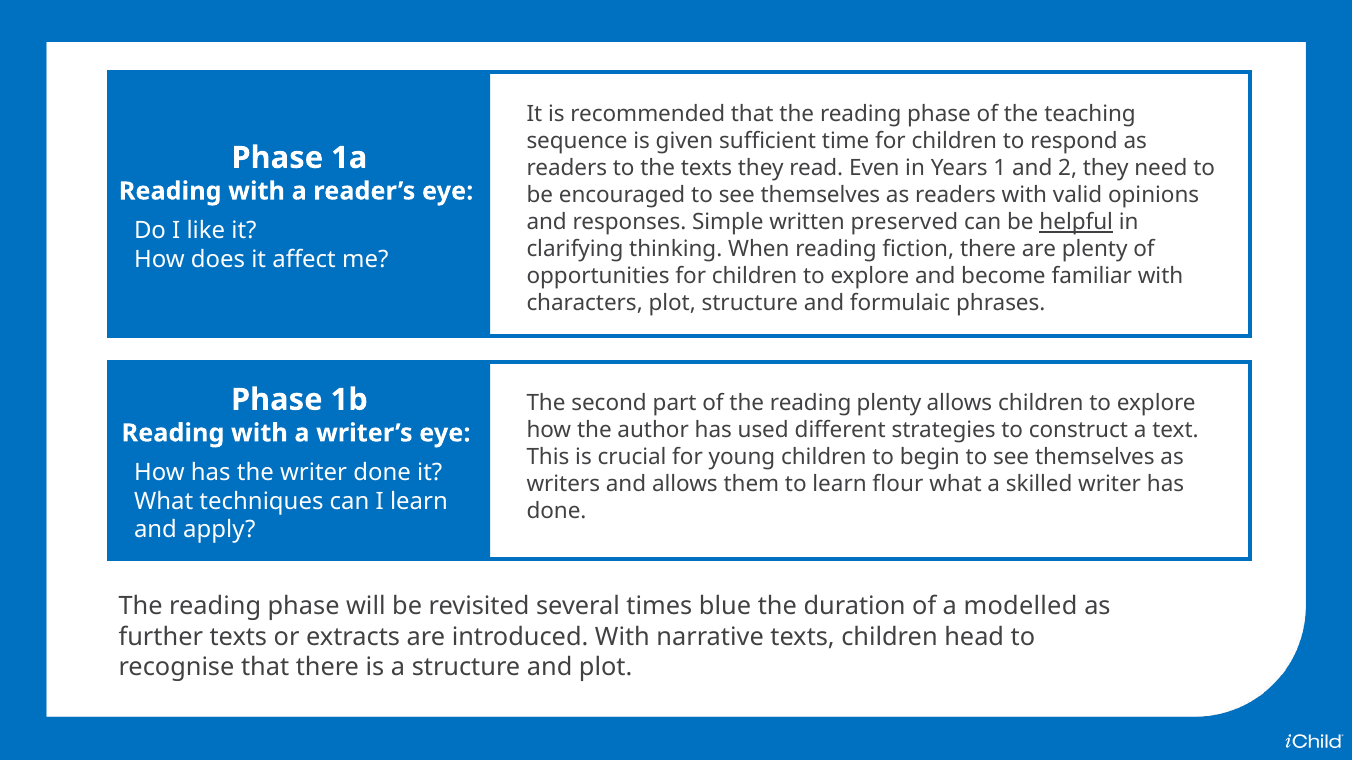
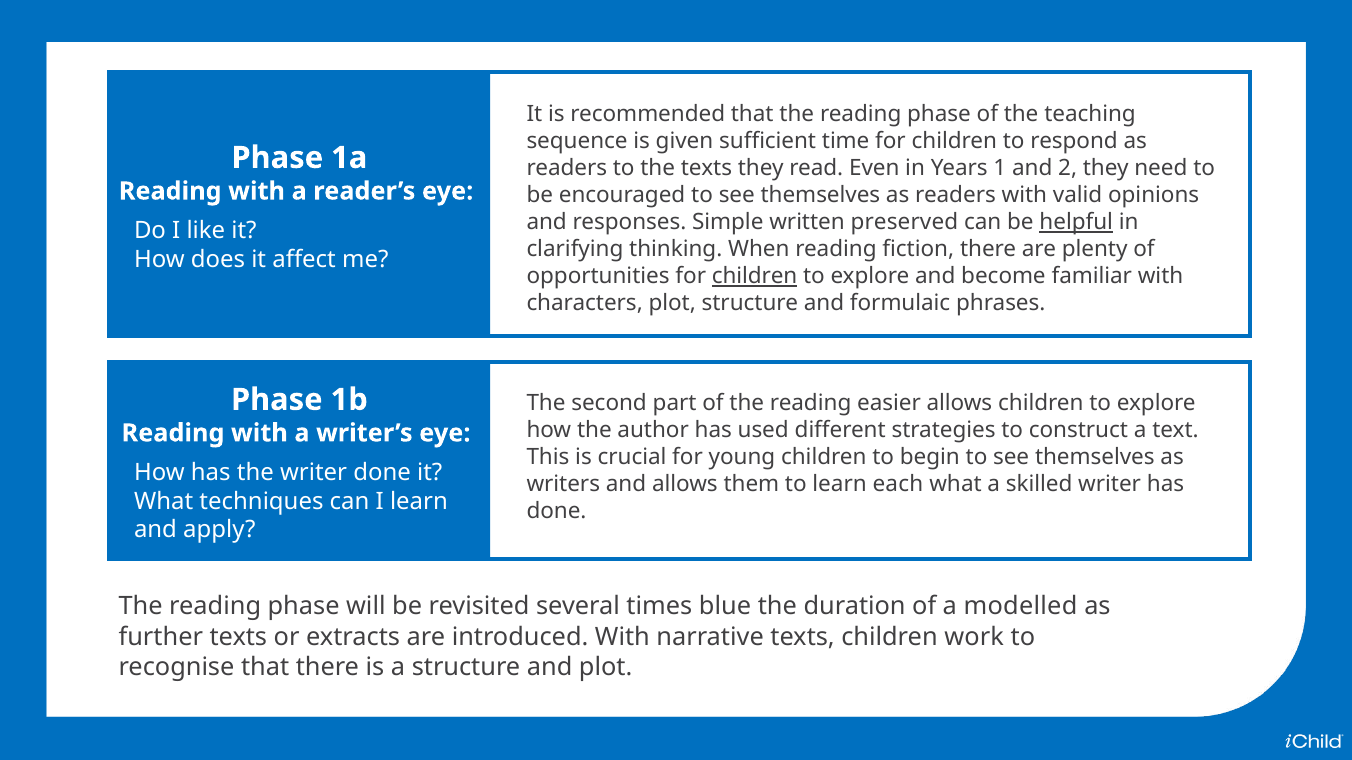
children underline: none -> present (755, 277)
reading plenty: plenty -> easier (889, 404)
flour: flour -> each (898, 485)
head: head -> work (974, 637)
